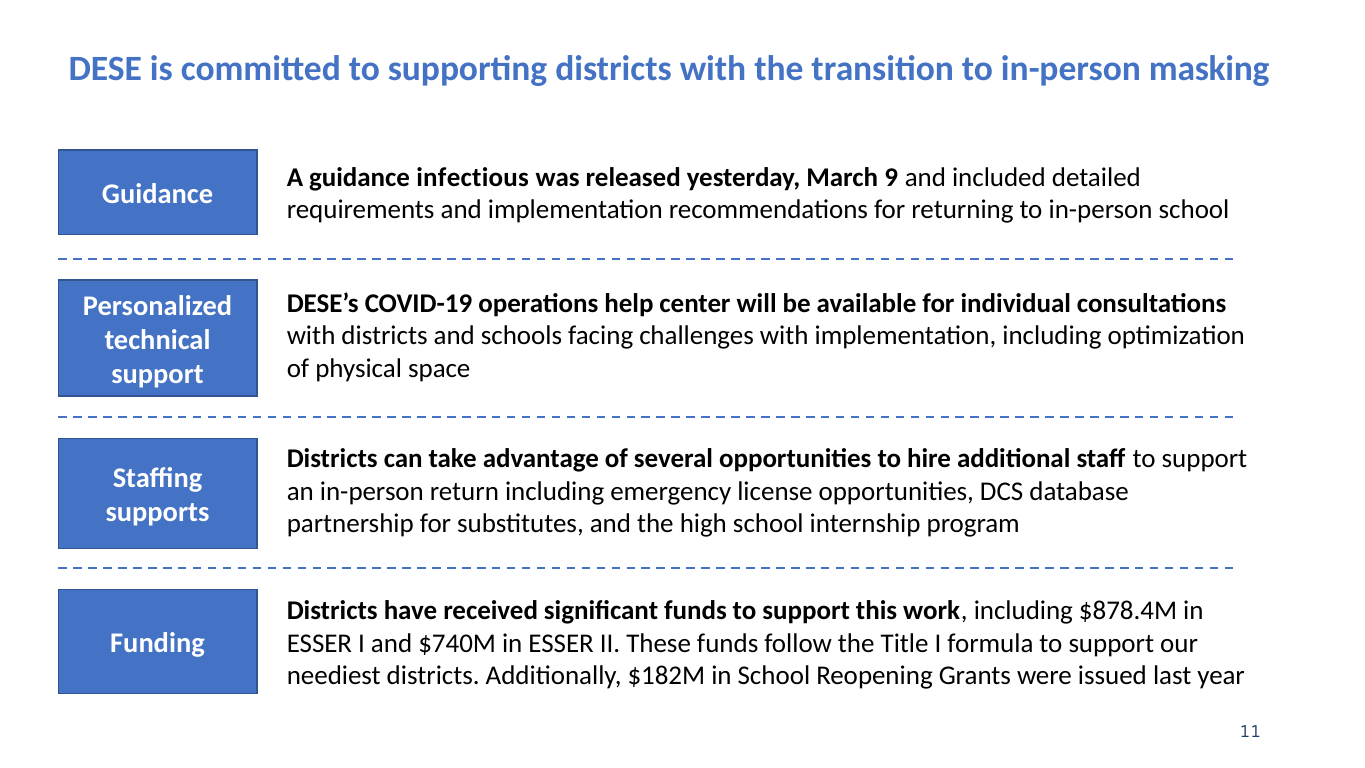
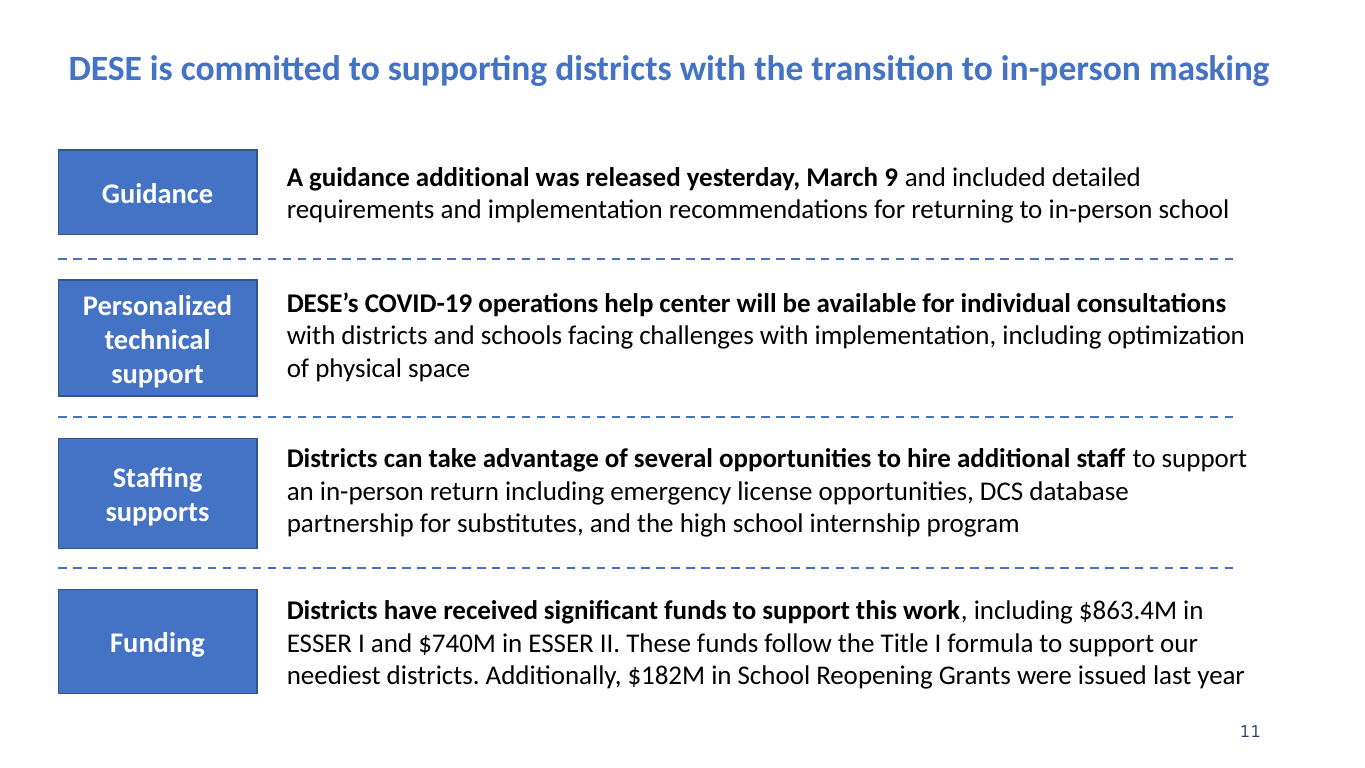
guidance infectious: infectious -> additional (473, 177)
$878.4M: $878.4M -> $863.4M (1128, 611)
